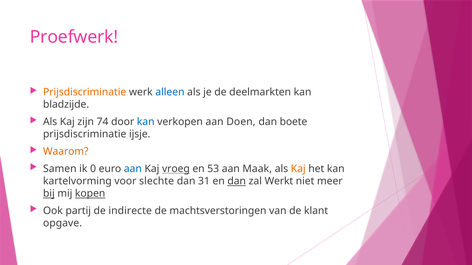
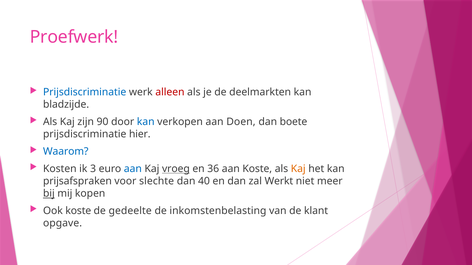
Prijsdiscriminatie colour: orange -> blue (85, 92)
alleen colour: blue -> red (170, 92)
74: 74 -> 90 (103, 122)
ijsje: ijsje -> hier (140, 134)
Waarom colour: orange -> blue (66, 152)
Samen: Samen -> Kosten (60, 169)
0: 0 -> 3 (93, 169)
53: 53 -> 36 (213, 169)
aan Maak: Maak -> Koste (257, 169)
kartelvorming: kartelvorming -> prijsafspraken (77, 181)
31: 31 -> 40 (204, 181)
dan underline: present -> none (237, 181)
kopen underline: present -> none (90, 194)
Ook partij: partij -> koste (78, 211)
indirecte: indirecte -> gedeelte (130, 211)
machtsverstoringen: machtsverstoringen -> inkomstenbelasting (218, 211)
